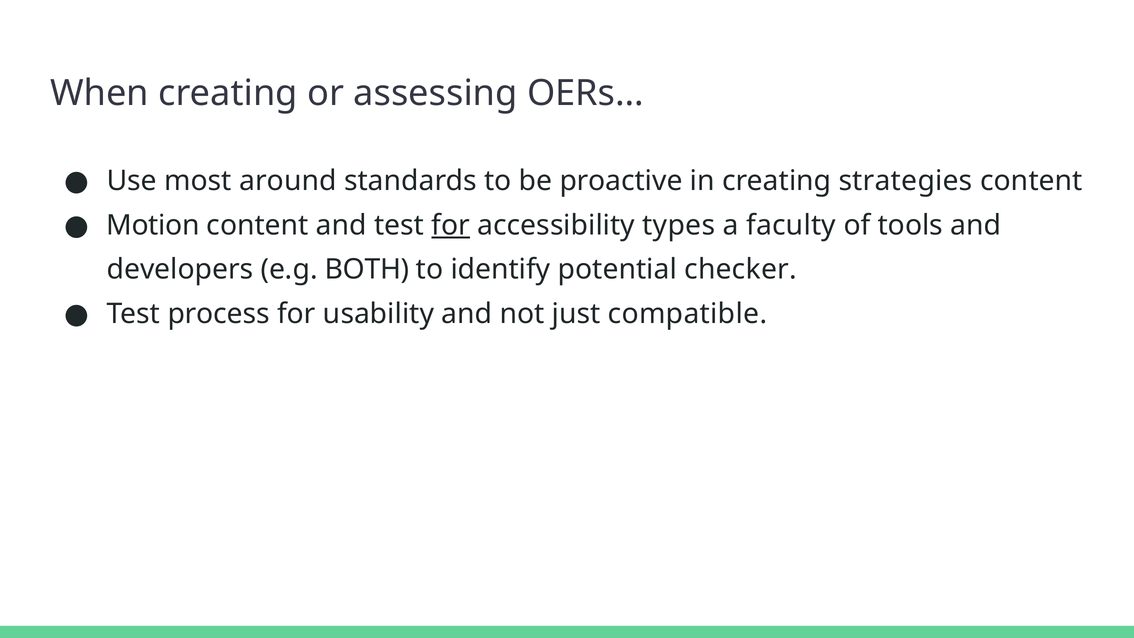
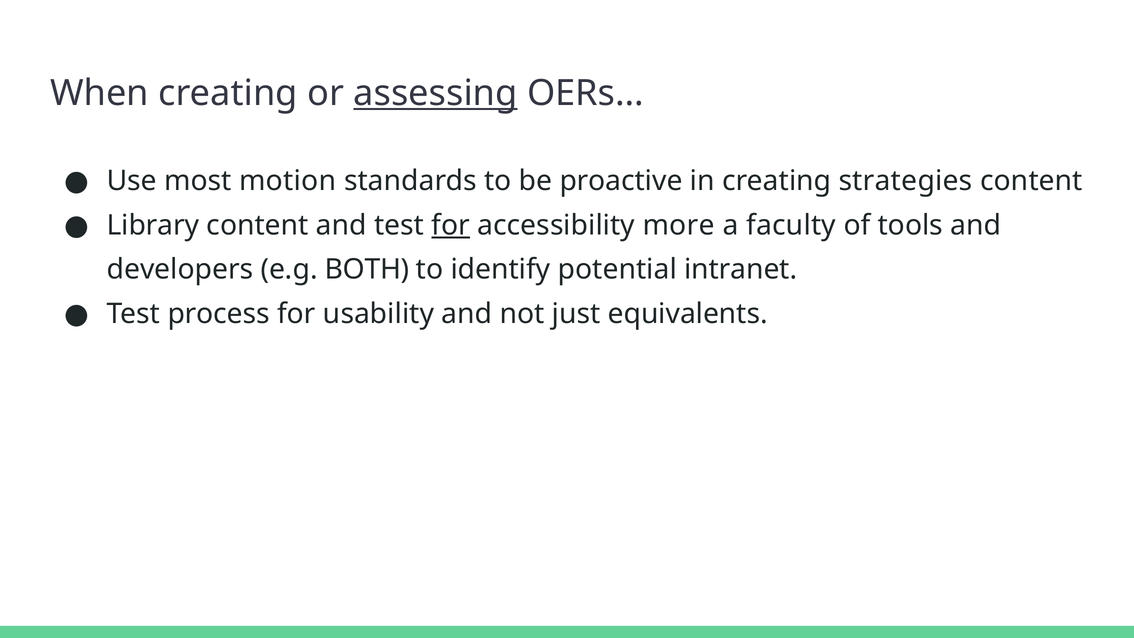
assessing underline: none -> present (436, 93)
around: around -> motion (288, 181)
Motion: Motion -> Library (153, 225)
types: types -> more (679, 225)
checker: checker -> intranet (741, 270)
compatible: compatible -> equivalents (688, 314)
